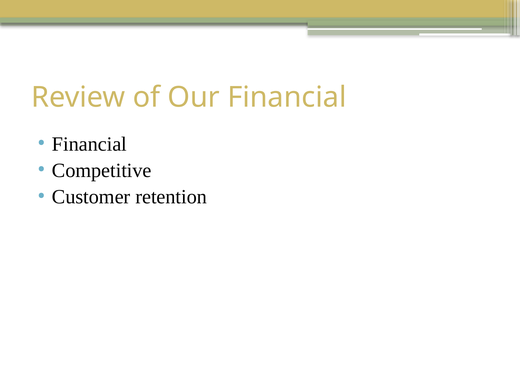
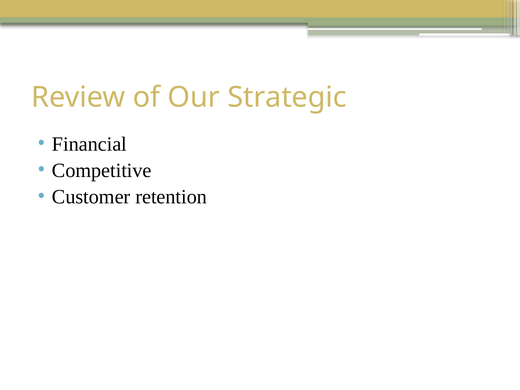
Our Financial: Financial -> Strategic (287, 97)
